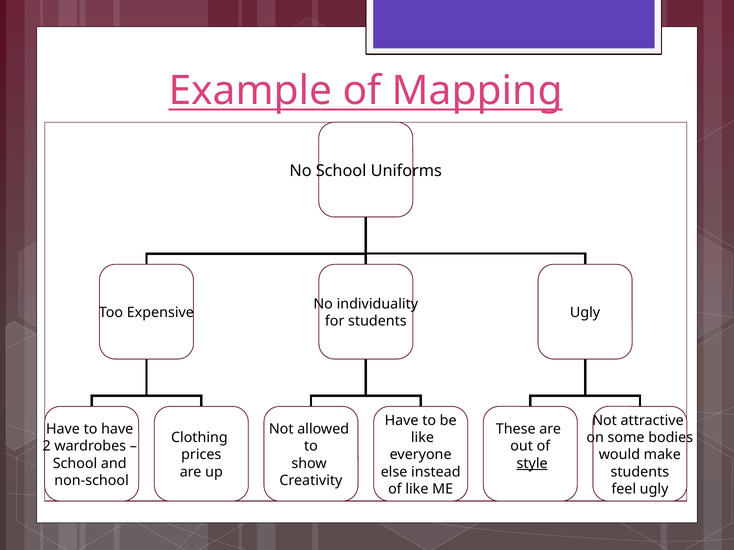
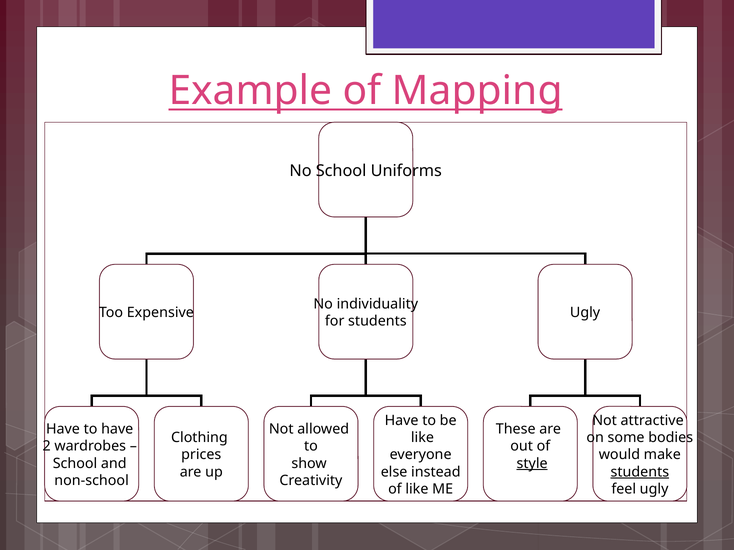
students underline: none -> present (640, 472)
